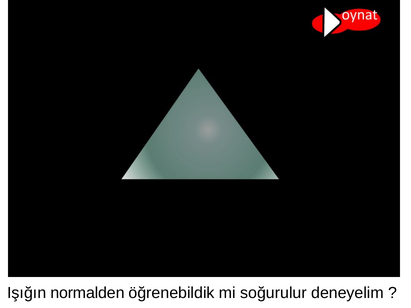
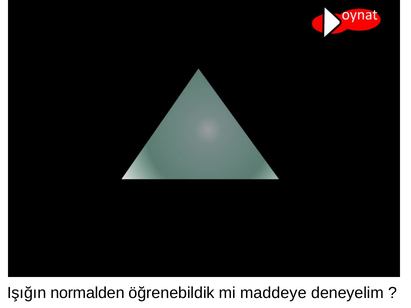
soğurulur: soğurulur -> maddeye (273, 293)
